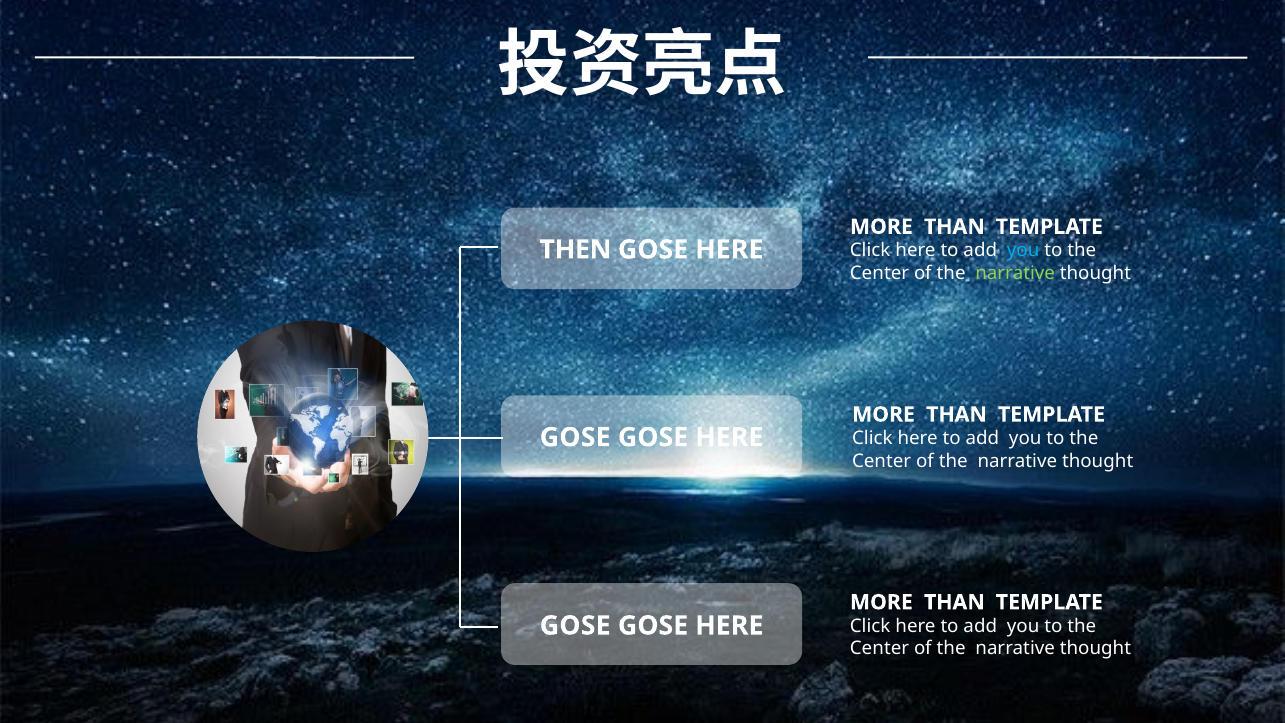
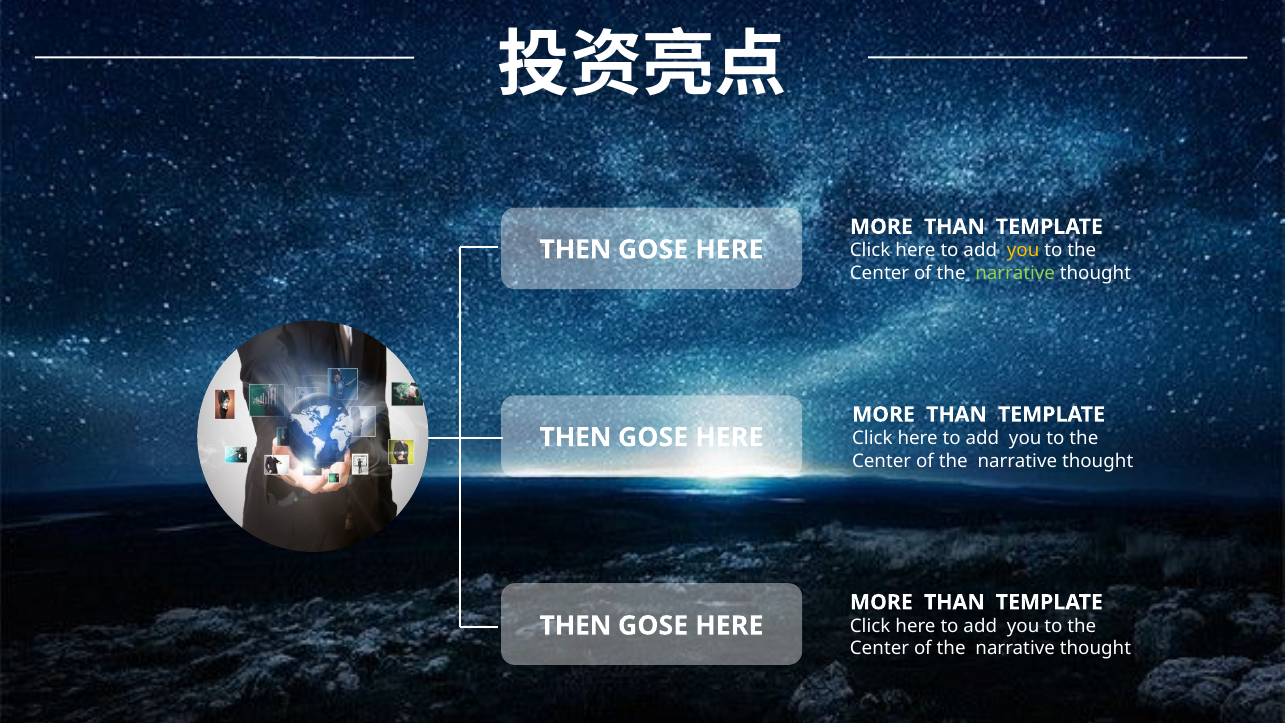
you colour: light blue -> yellow (1023, 251)
GOSE: GOSE -> THEN (575, 437)
GOSE: GOSE -> THEN (575, 626)
